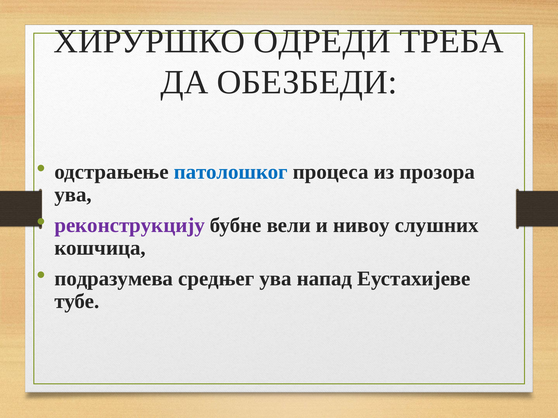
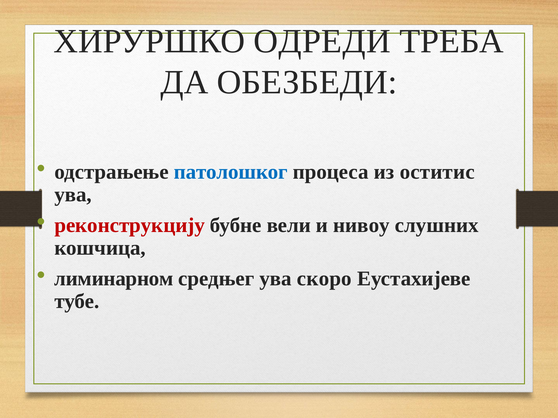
прозора: прозора -> оститис (437, 172)
реконструкцију colour: purple -> red (130, 226)
подразумева: подразумева -> лиминарном (114, 279)
напад: напад -> скоро (324, 279)
